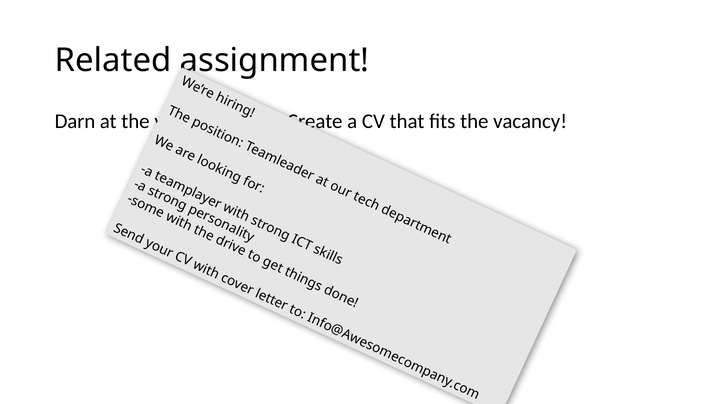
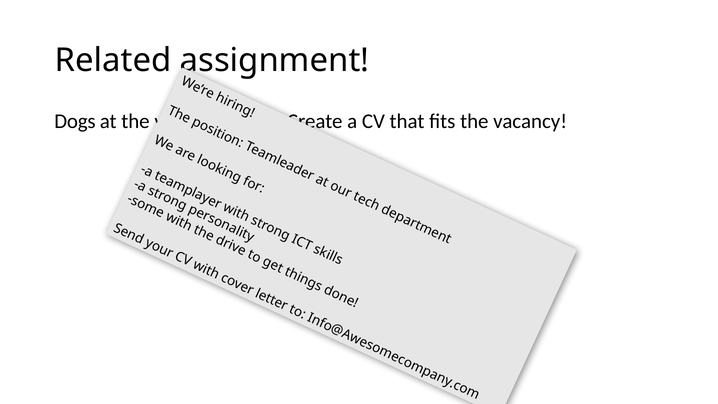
Darn: Darn -> Dogs (75, 121)
